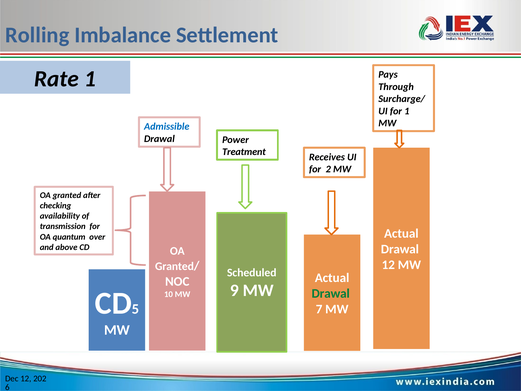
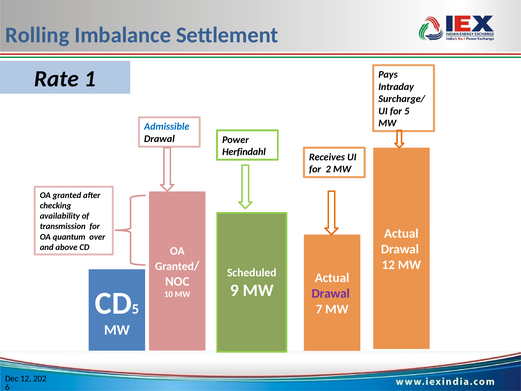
Through: Through -> Intraday (396, 87)
for 1: 1 -> 5 (407, 111)
Treatment: Treatment -> Herfindahl (244, 152)
Drawal colour: green -> purple (331, 293)
